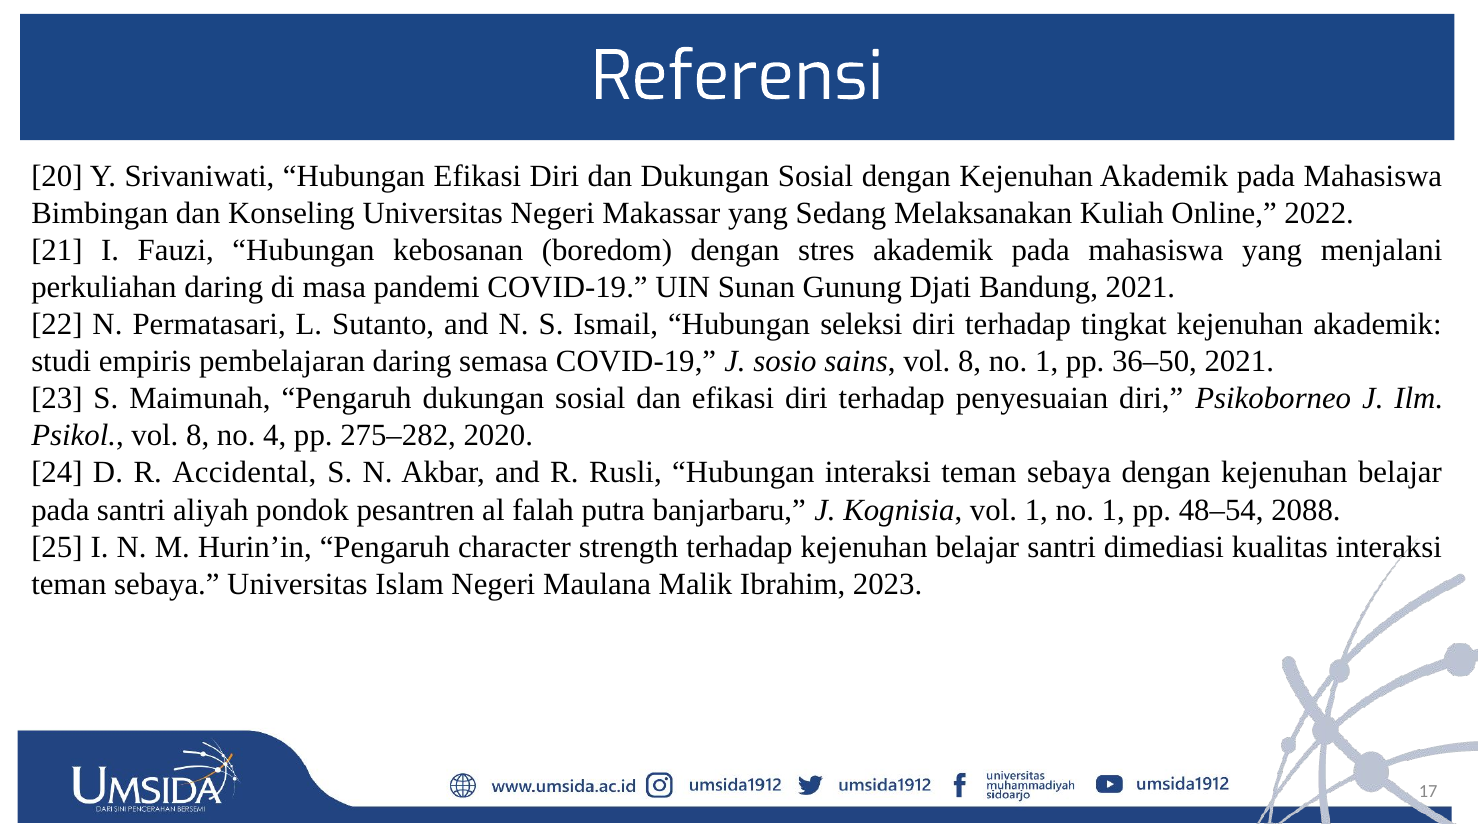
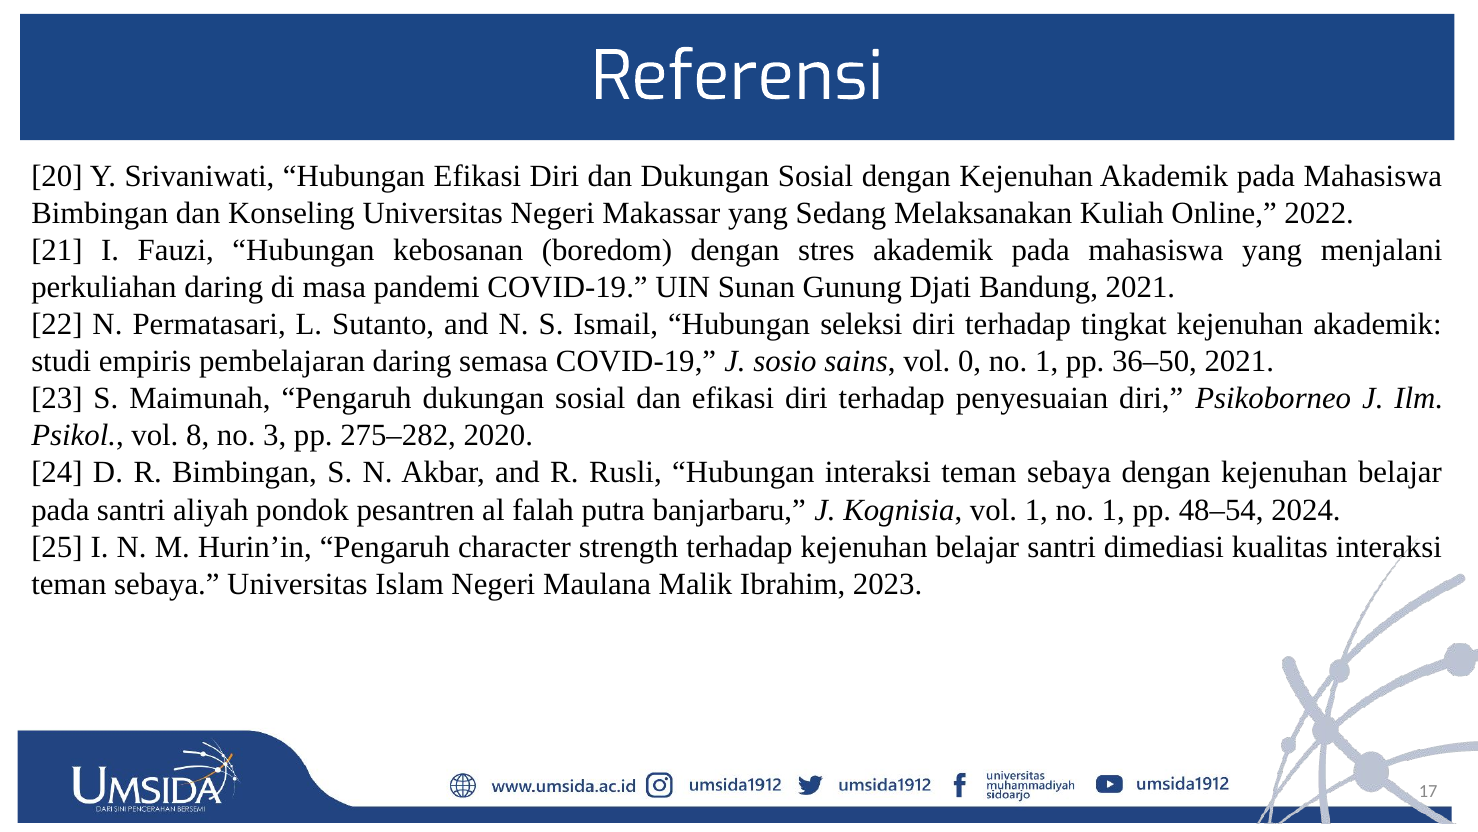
sains vol 8: 8 -> 0 (970, 361)
4: 4 -> 3 (275, 435)
R Accidental: Accidental -> Bimbingan (245, 472)
2088: 2088 -> 2024 (1306, 509)
